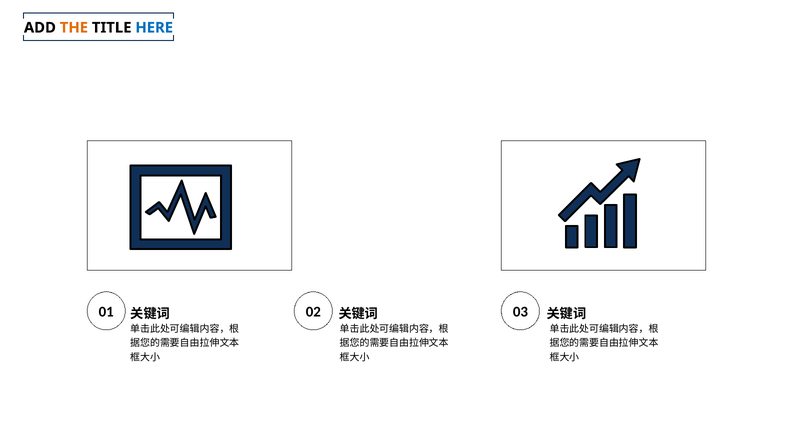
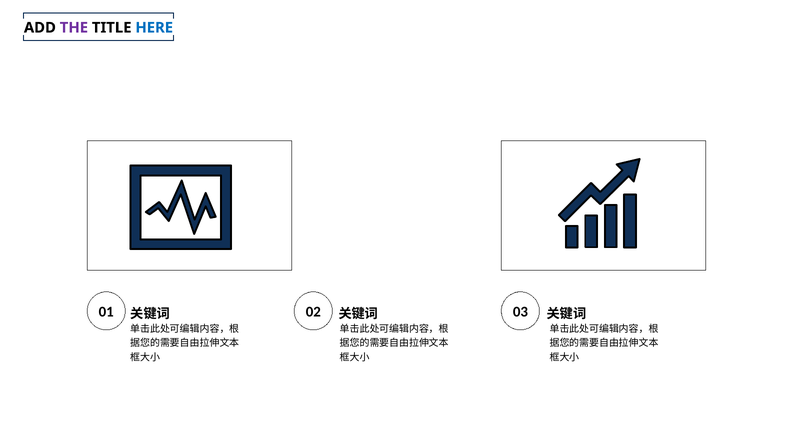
THE colour: orange -> purple (74, 28)
